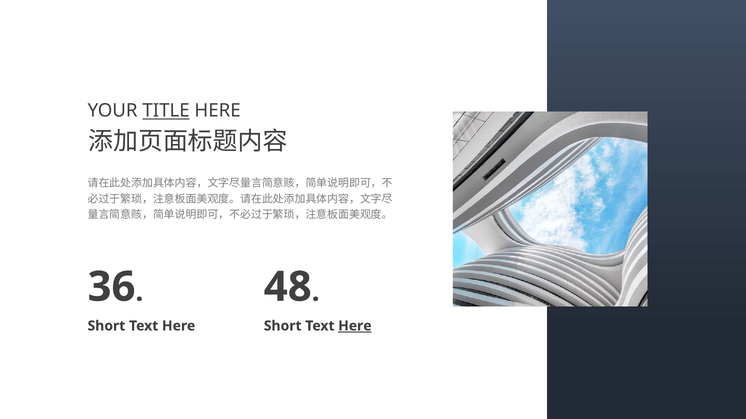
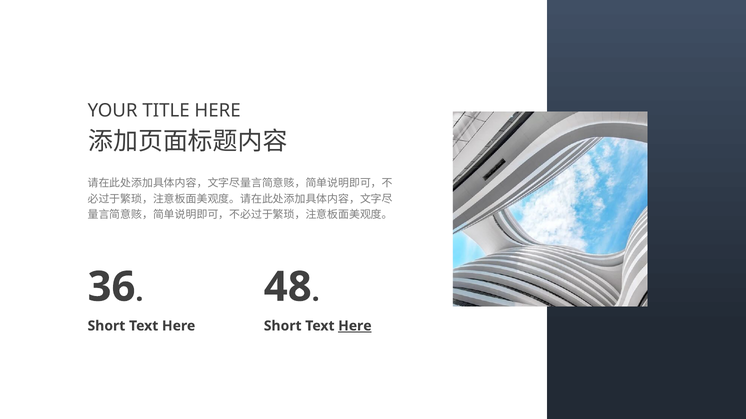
TITLE underline: present -> none (166, 111)
